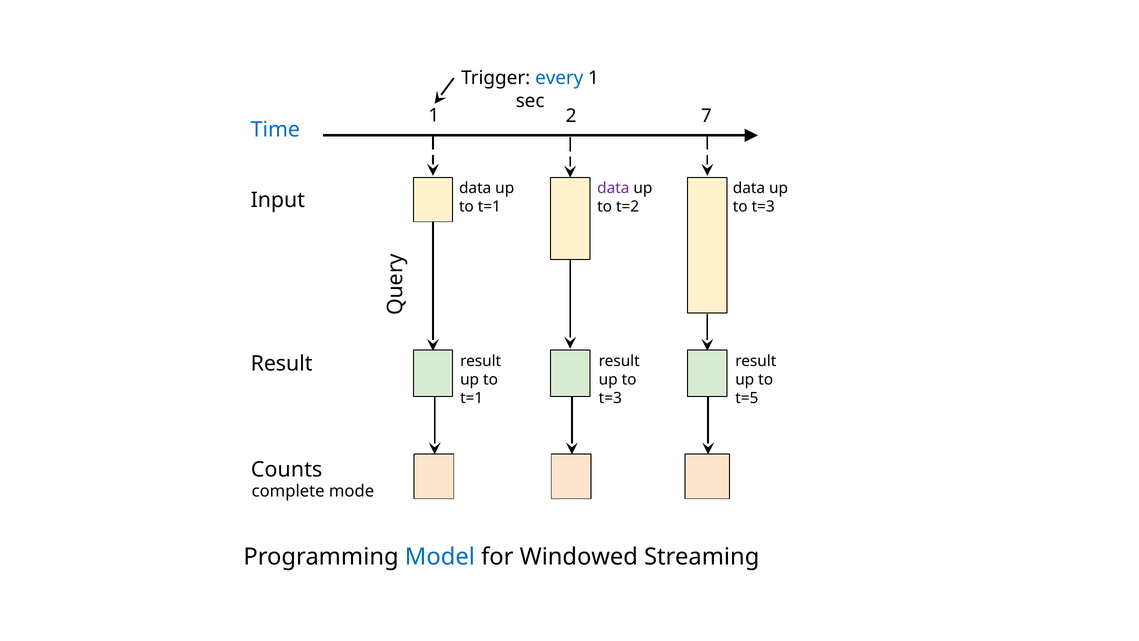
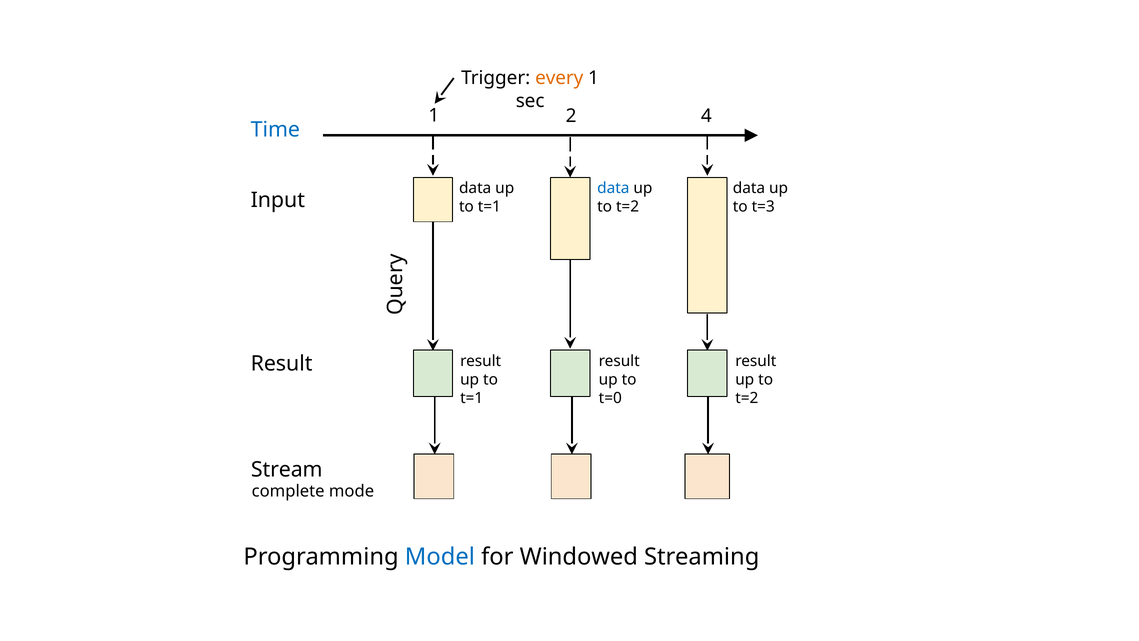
every colour: blue -> orange (559, 78)
7: 7 -> 4 (706, 116)
data colour: purple -> blue (613, 188)
t=3: t=3 -> t=0 (610, 398)
t=5: t=5 -> t=2 (747, 398)
Counts: Counts -> Stream (287, 469)
